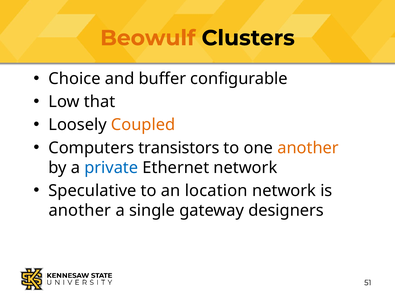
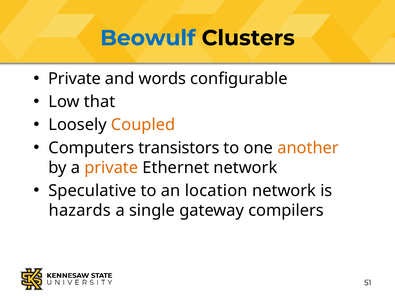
Beowulf colour: orange -> blue (148, 38)
Choice: Choice -> Private (75, 79)
buffer: buffer -> words (162, 79)
private colour: blue -> orange (111, 168)
another: another -> hazards (80, 211)
designers: designers -> compilers (286, 211)
